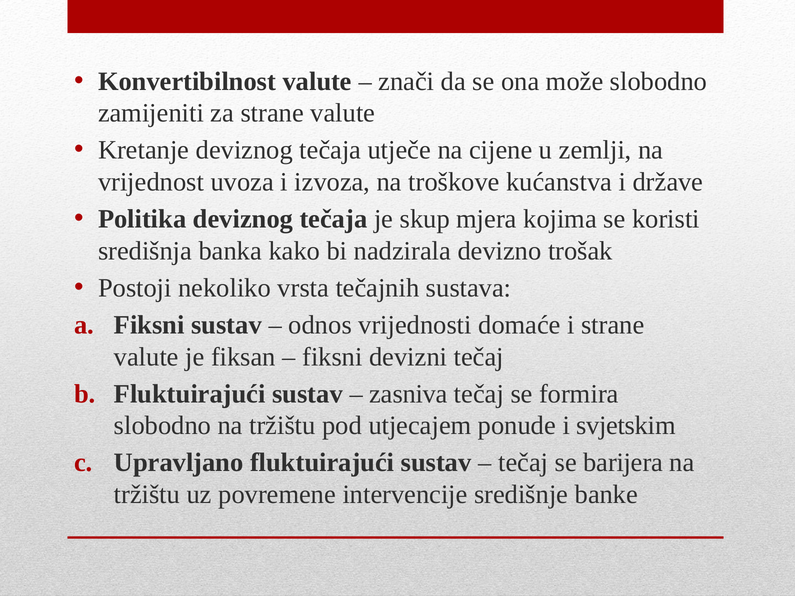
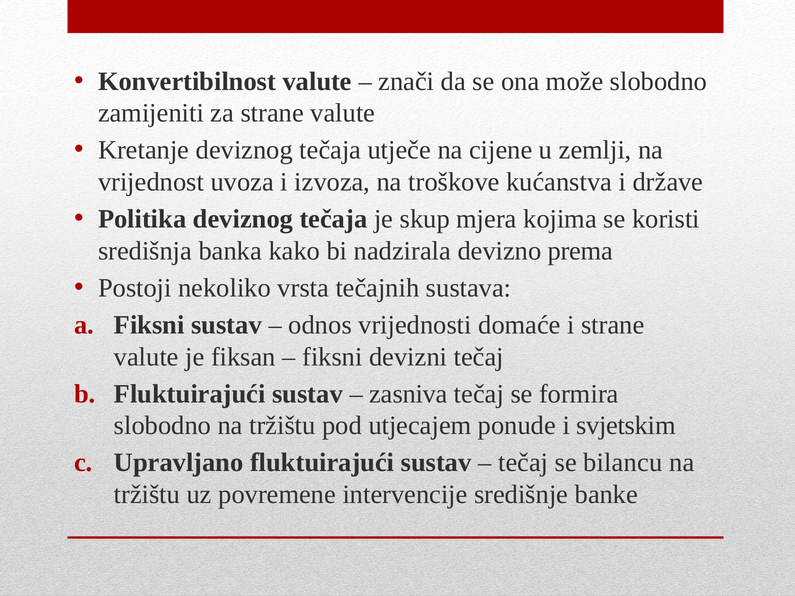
trošak: trošak -> prema (580, 251)
barijera: barijera -> bilancu (623, 463)
